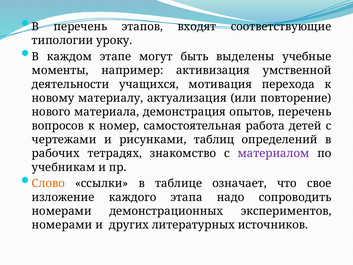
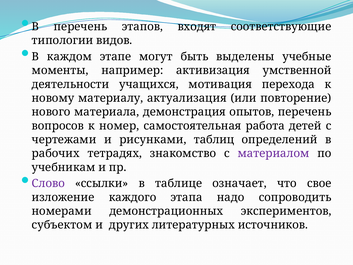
уроку: уроку -> видов (114, 40)
Слово colour: orange -> purple (48, 183)
номерами: номерами -> субъектом (62, 225)
